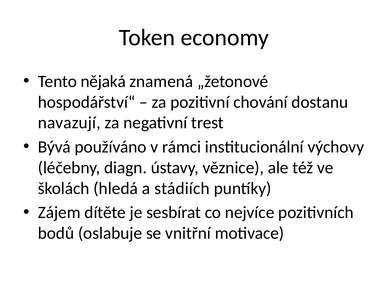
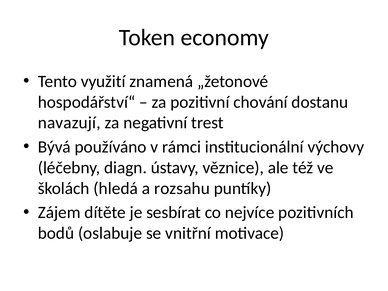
nějaká: nějaká -> využití (103, 81)
stádiích: stádiích -> rozsahu (182, 188)
